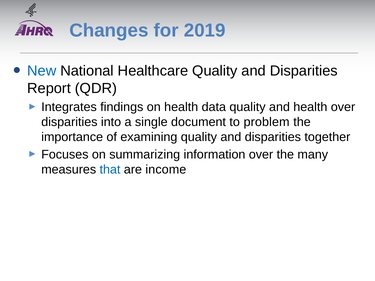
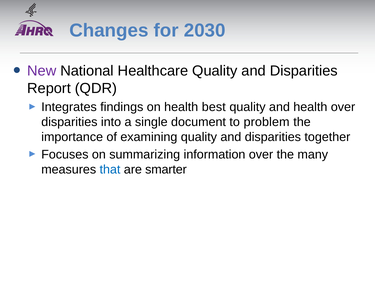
2019: 2019 -> 2030 (205, 30)
New colour: blue -> purple (42, 71)
data: data -> best (214, 107)
income: income -> smarter (166, 170)
